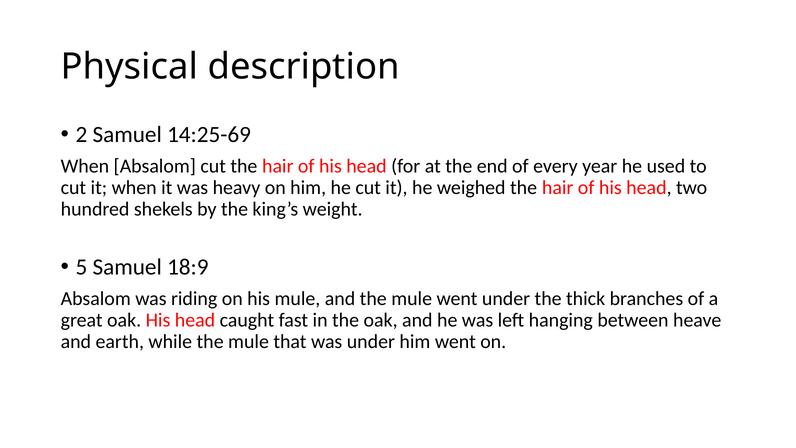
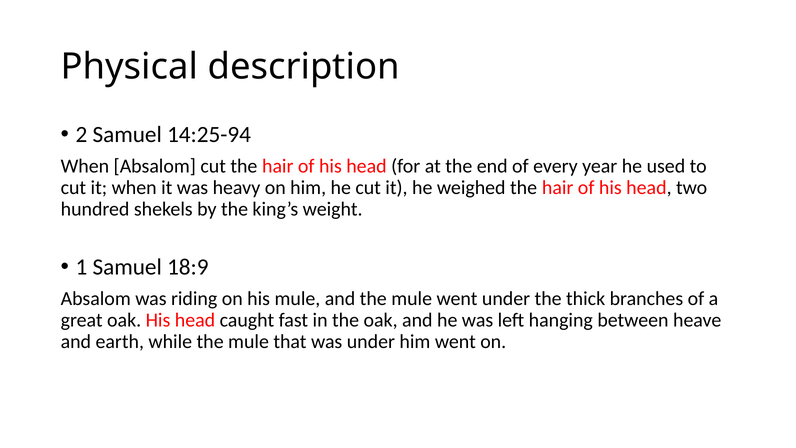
14:25-69: 14:25-69 -> 14:25-94 (209, 135)
5: 5 -> 1 (81, 267)
